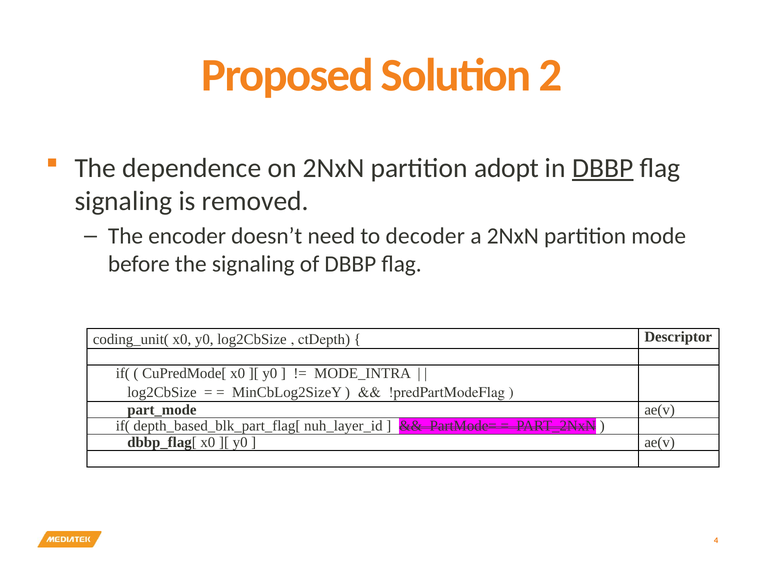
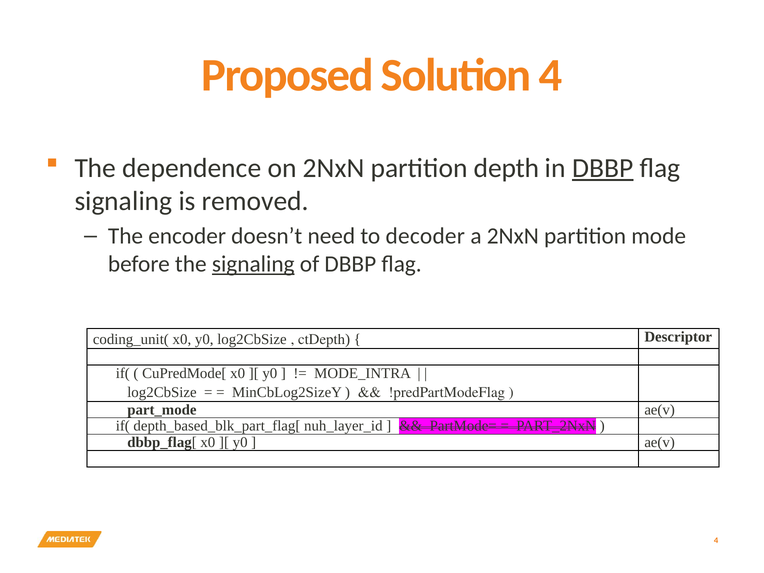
Solution 2: 2 -> 4 (551, 75)
adopt: adopt -> depth (507, 168)
signaling underline: none -> present (253, 264)
